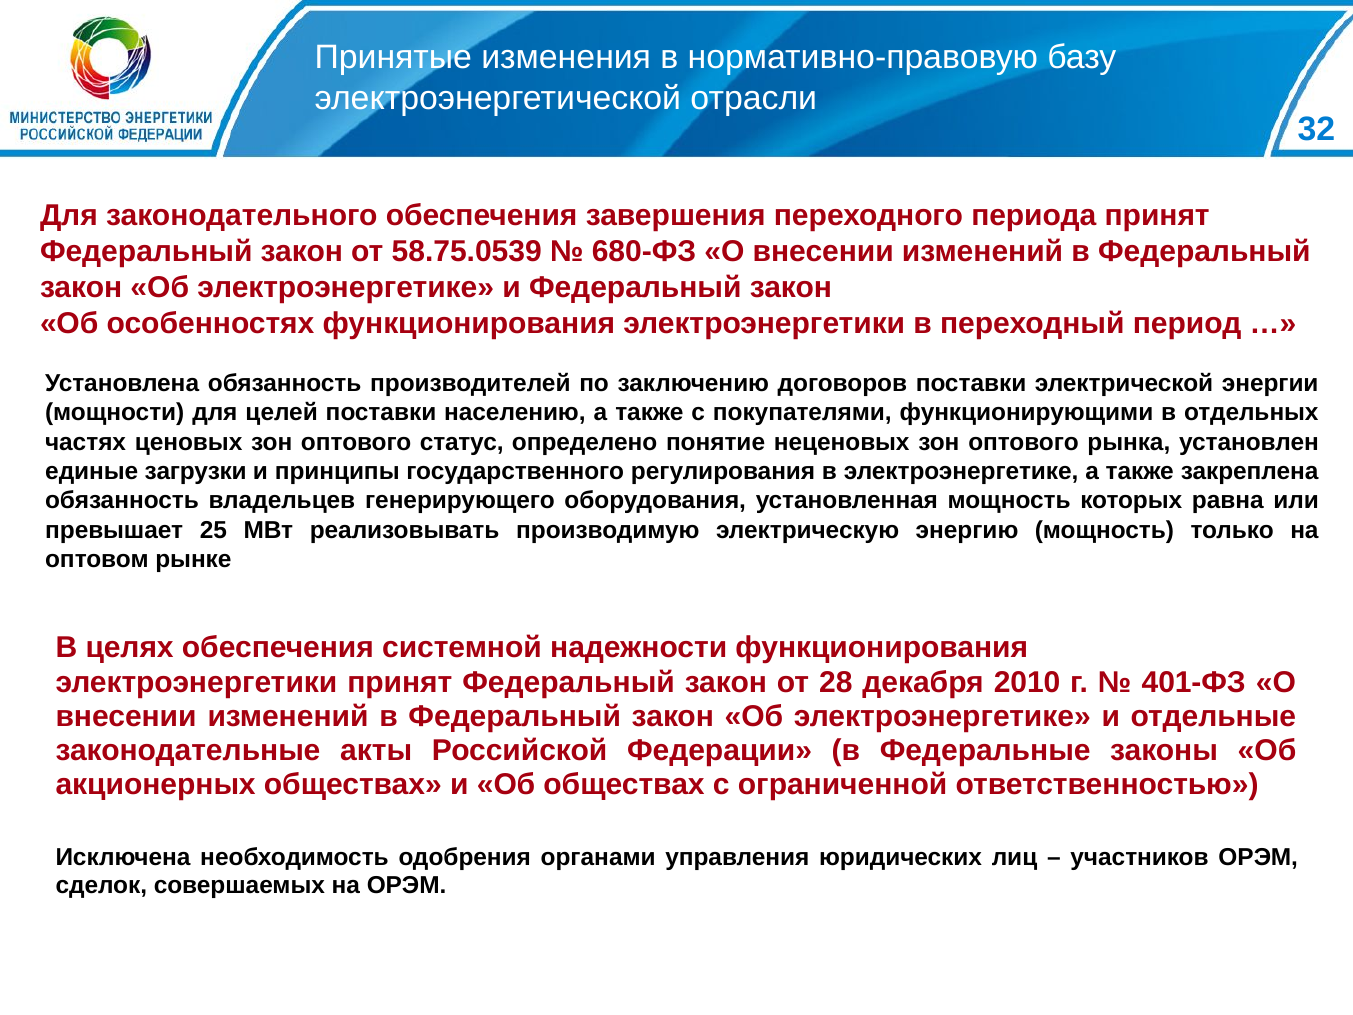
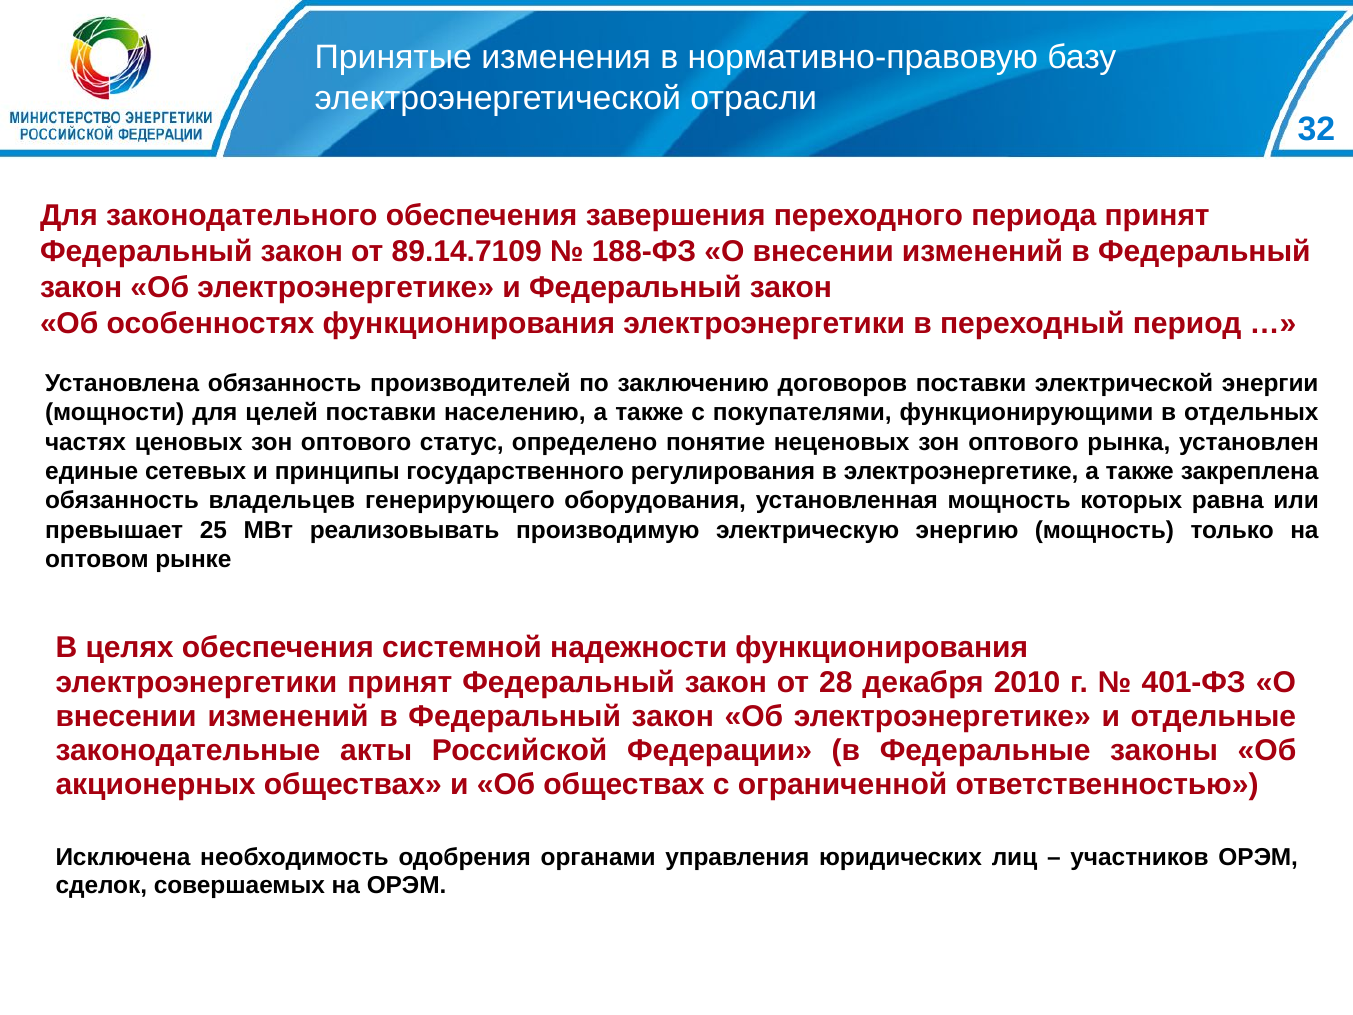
58.75.0539: 58.75.0539 -> 89.14.7109 (467, 251)
680-ФЗ: 680-ФЗ -> 188-ФЗ (644, 251)
загрузки: загрузки -> сетевых (196, 471)
